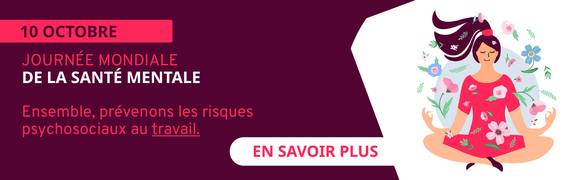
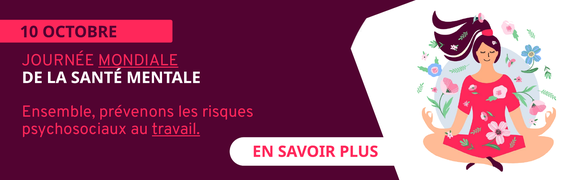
MONDIALE underline: none -> present (138, 60)
